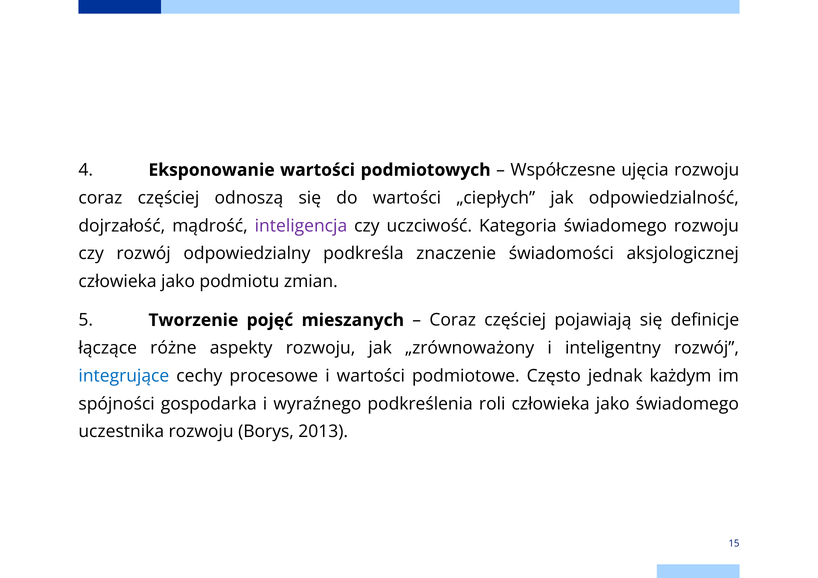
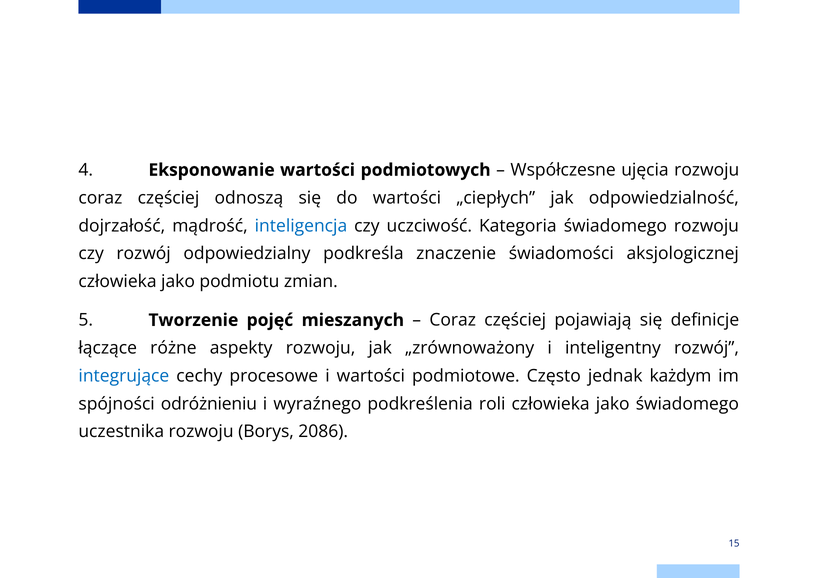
inteligencja colour: purple -> blue (301, 226)
gospodarka: gospodarka -> odróżnieniu (209, 404)
2013: 2013 -> 2086 (323, 432)
